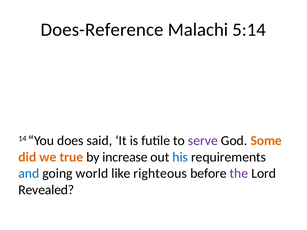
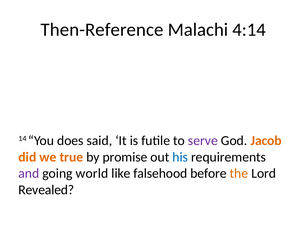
Does-Reference: Does-Reference -> Then-Reference (102, 30)
5:14: 5:14 -> 4:14 (249, 30)
Some: Some -> Jacob (266, 141)
increase: increase -> promise (125, 157)
and colour: blue -> purple (29, 174)
righteous: righteous -> falsehood (160, 174)
the colour: purple -> orange (239, 174)
